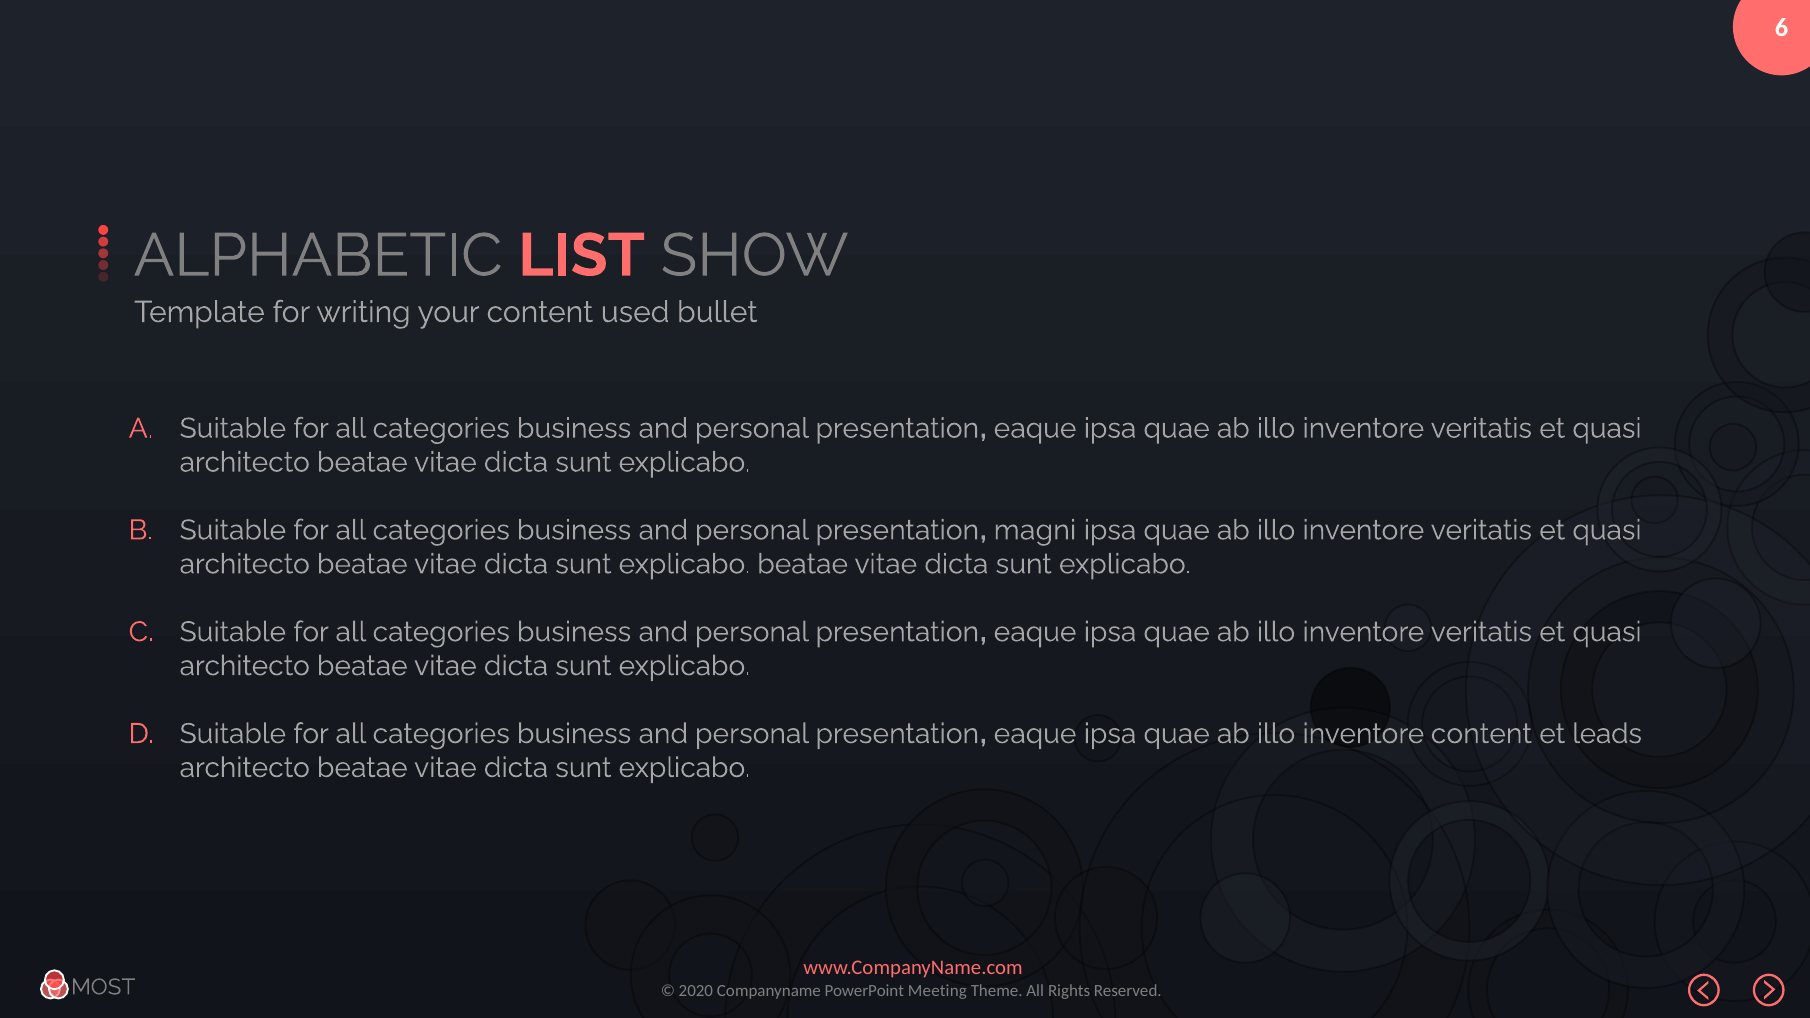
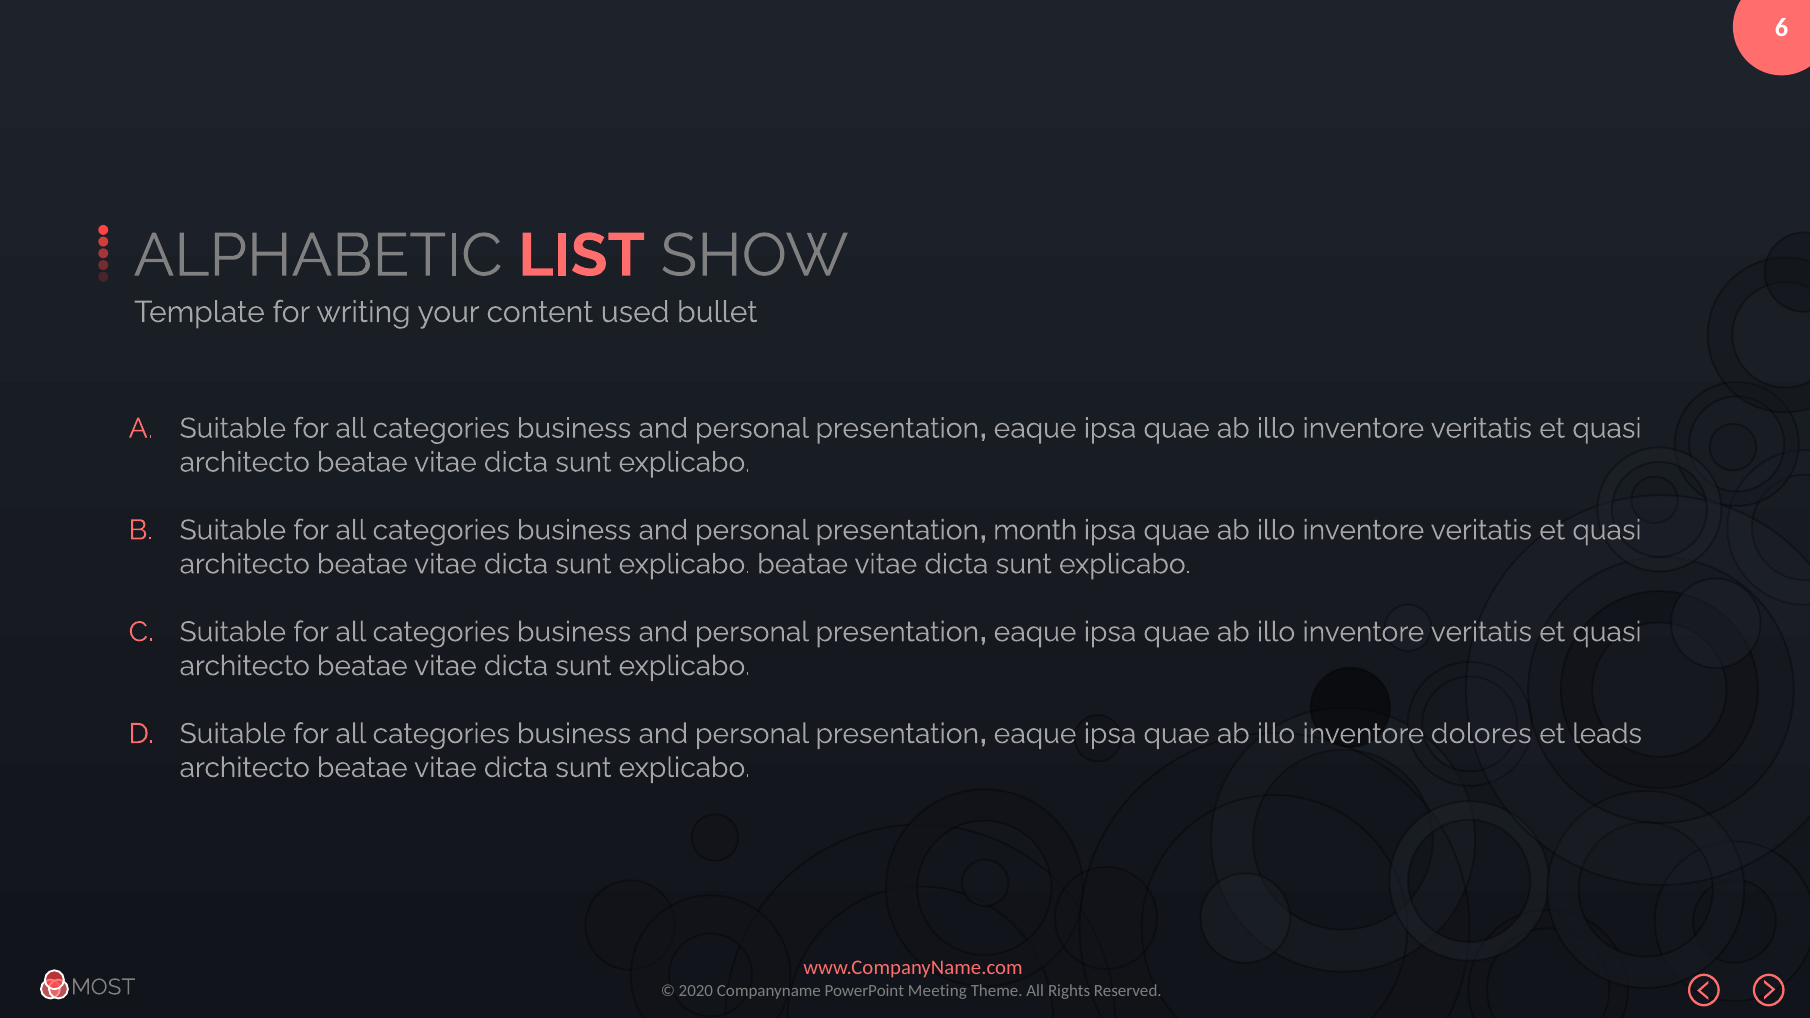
magni: magni -> month (1035, 530)
inventore content: content -> dolores (1481, 734)
